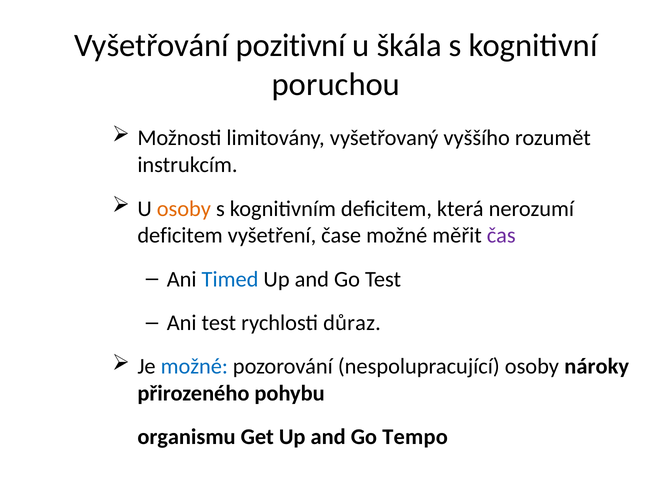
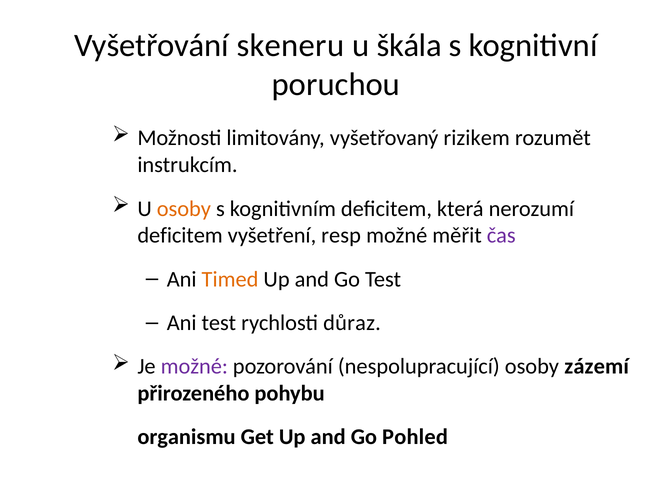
pozitivní: pozitivní -> skeneru (290, 45)
vyššího: vyššího -> rizikem (477, 138)
čase: čase -> resp (341, 236)
Timed colour: blue -> orange (230, 279)
možné colour: blue -> purple (194, 367)
nároky: nároky -> zázemí (597, 367)
Tempo: Tempo -> Pohled (415, 437)
